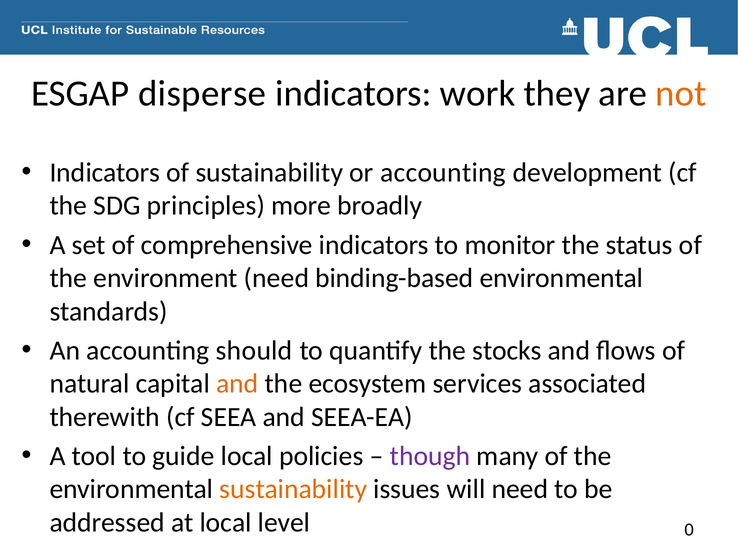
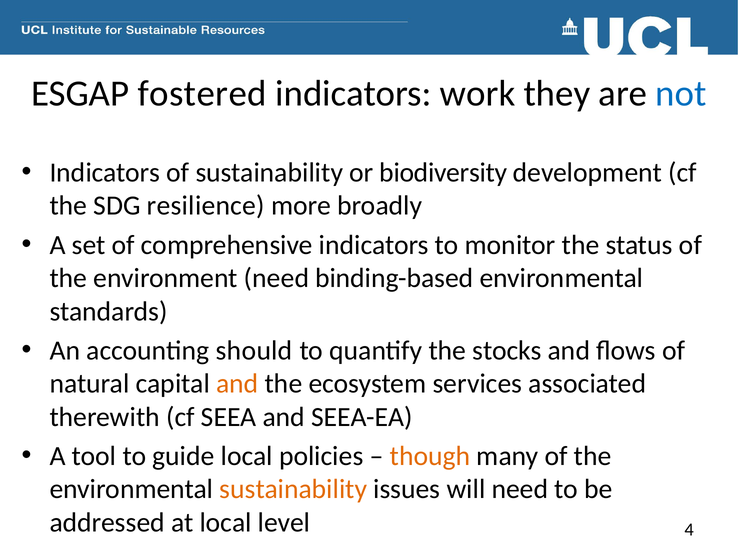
disperse: disperse -> fostered (202, 93)
not colour: orange -> blue (681, 93)
or accounting: accounting -> biodiversity (443, 172)
principles: principles -> resilience (206, 206)
though colour: purple -> orange (430, 456)
0: 0 -> 4 (689, 529)
